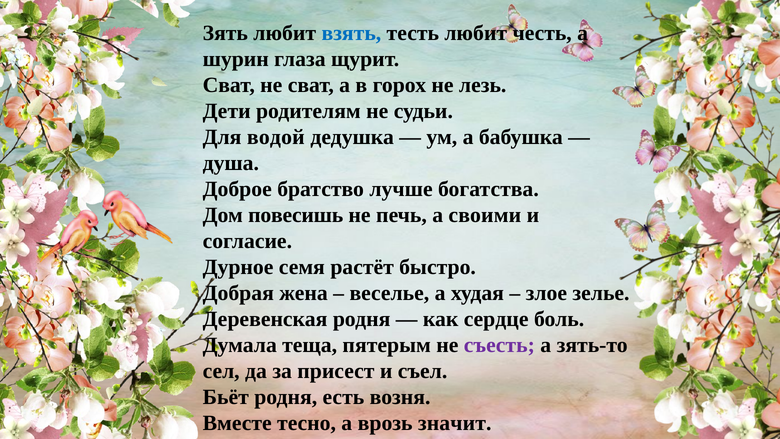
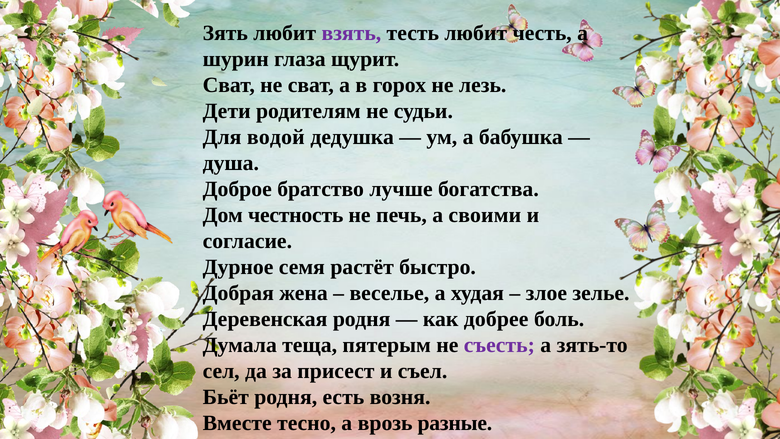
взять colour: blue -> purple (351, 33)
повесишь: повесишь -> честность (296, 215)
сердце: сердце -> добрее (496, 319)
значит: значит -> разные (455, 423)
